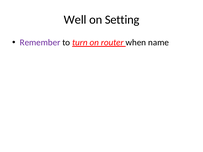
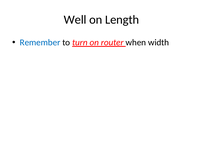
Setting: Setting -> Length (122, 20)
Remember colour: purple -> blue (40, 43)
name: name -> width (159, 43)
